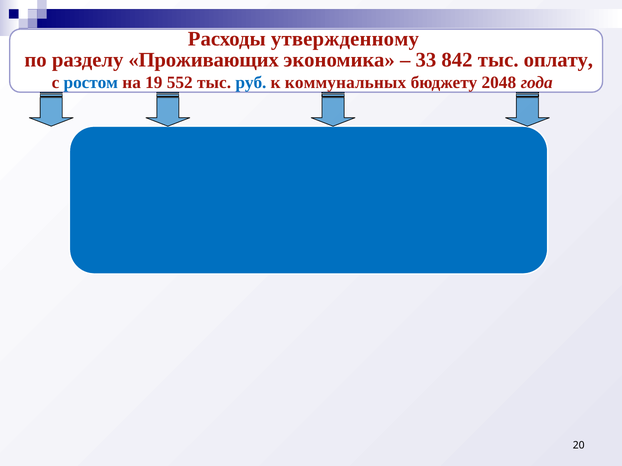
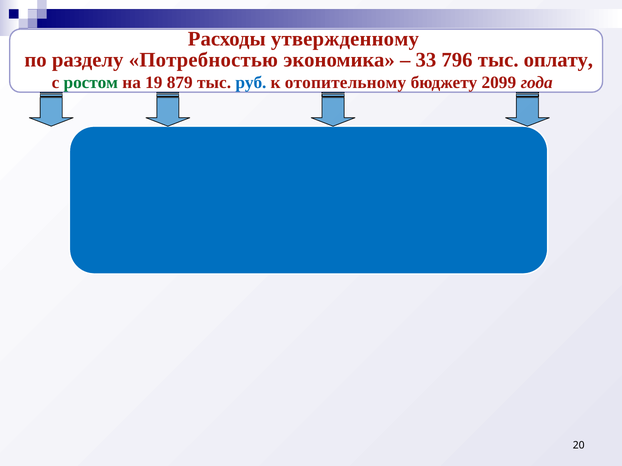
Проживающих: Проживающих -> Потребностью (203, 60)
842: 842 -> 796 (457, 60)
ростом colour: blue -> green (91, 83)
552: 552 -> 879 (180, 83)
коммунальных: коммунальных -> отопительному (346, 83)
2048: 2048 -> 2099 (499, 83)
